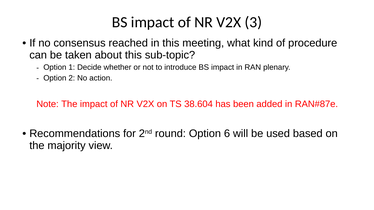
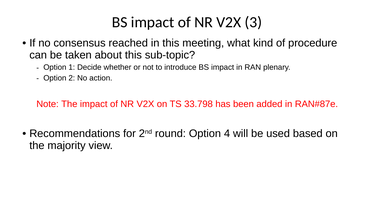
38.604: 38.604 -> 33.798 (198, 104)
6: 6 -> 4 (227, 134)
